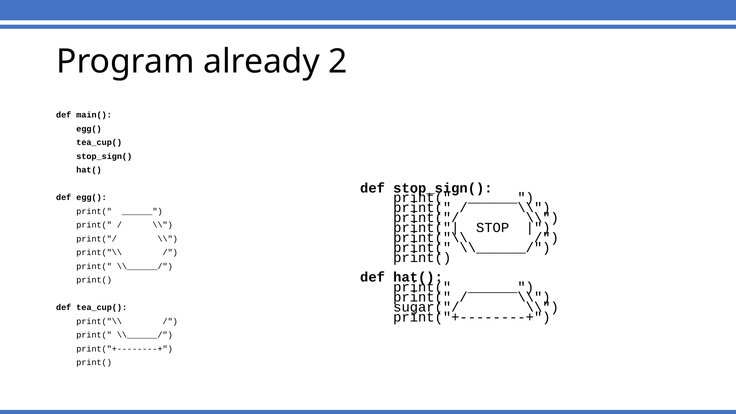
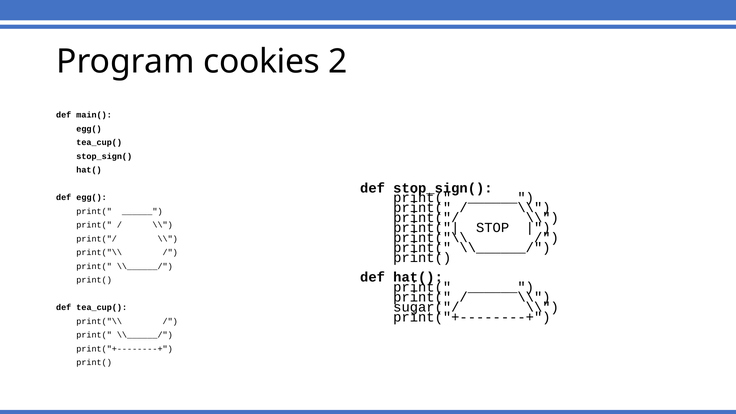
already: already -> cookies (262, 62)
